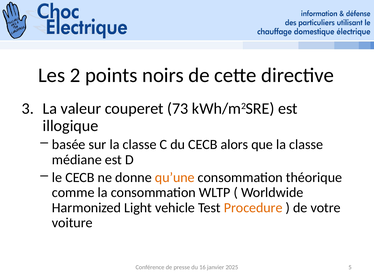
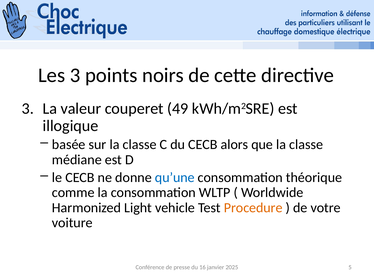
Les 2: 2 -> 3 (75, 75)
73: 73 -> 49 (178, 109)
qu’une colour: orange -> blue (175, 178)
